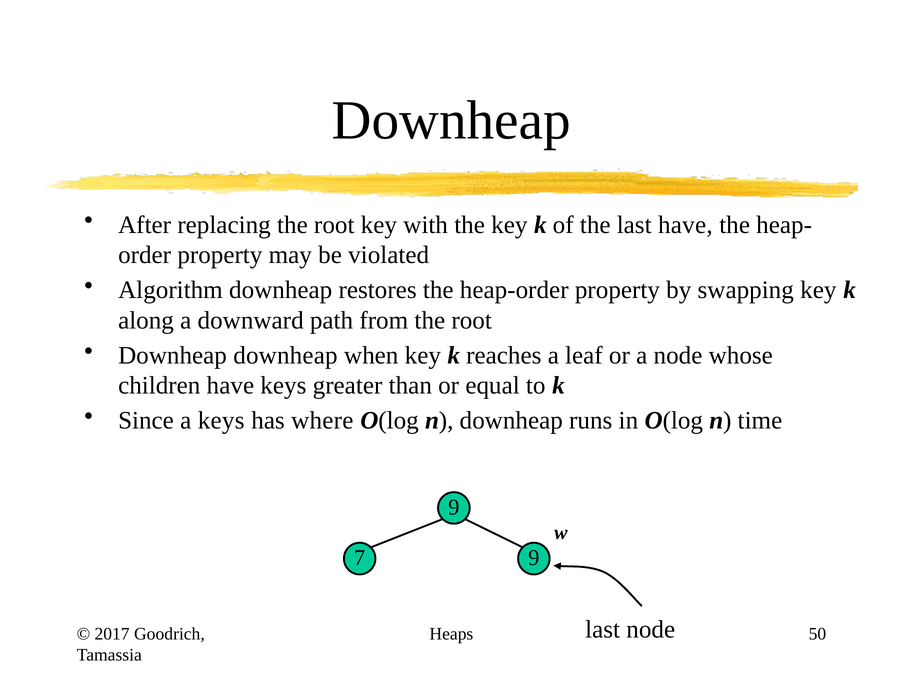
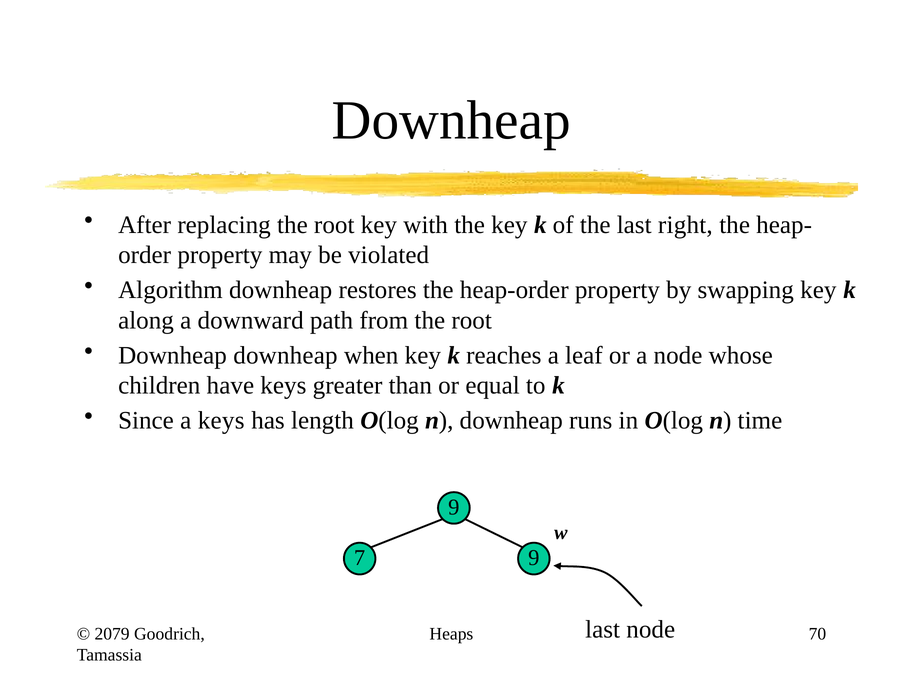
last have: have -> right (685, 225)
where: where -> length (322, 420)
2017: 2017 -> 2079 (112, 633)
50: 50 -> 70 (817, 633)
